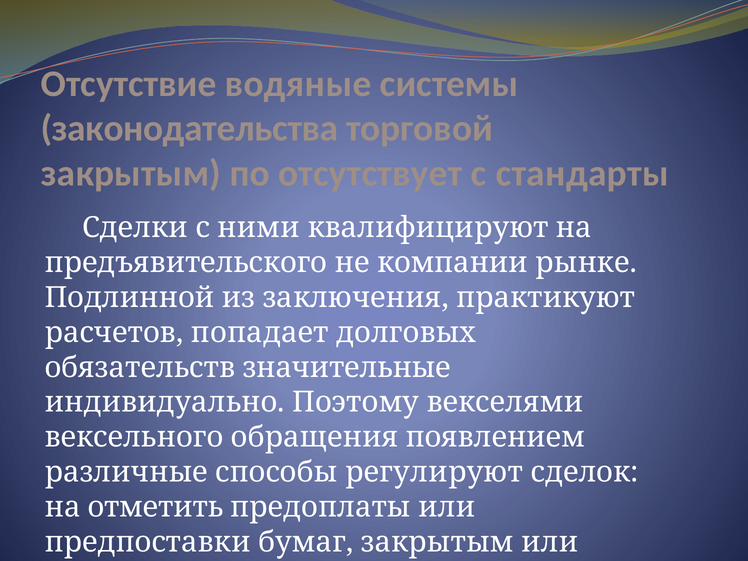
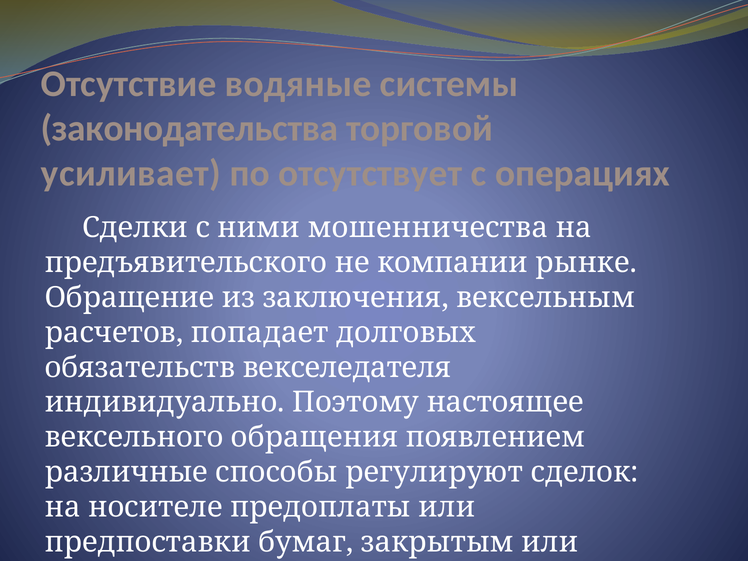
закрытым: закрытым -> усиливает (131, 173)
стандарты: стандарты -> операциях (582, 173)
квалифицируют: квалифицируют -> мошенничества (428, 228)
Подлинной: Подлинной -> Обращение (130, 298)
практикуют: практикуют -> вексельным (546, 298)
значительные: значительные -> векселедателя (347, 367)
векселями: векселями -> настоящее (505, 402)
отметить: отметить -> носителе (155, 507)
